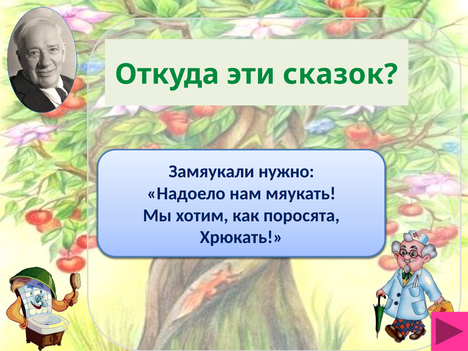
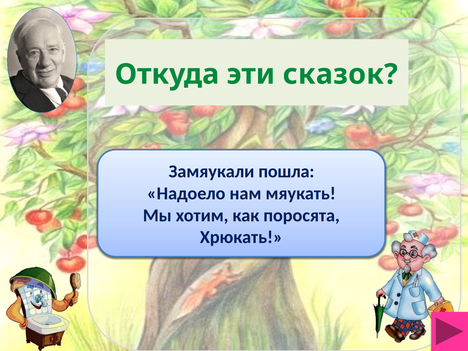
нужно: нужно -> пошла (286, 172)
